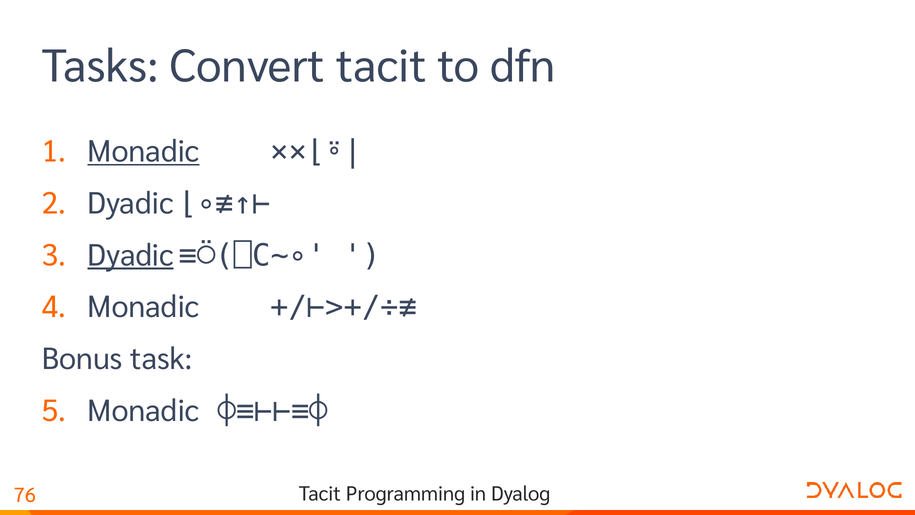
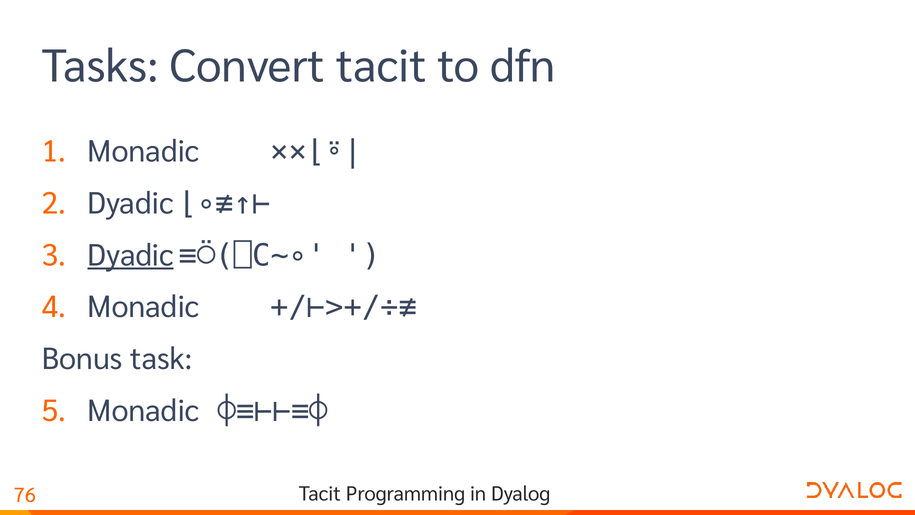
Monadic underline: present -> none (143, 152)
